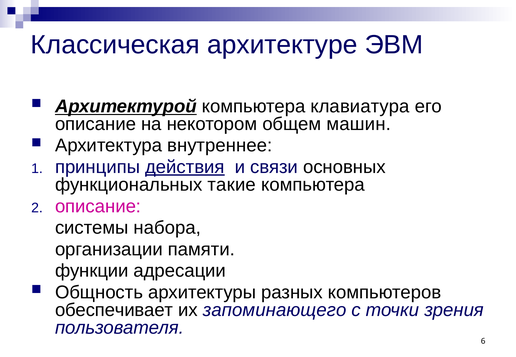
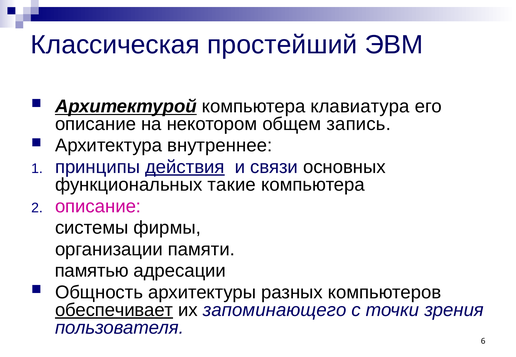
архитектуре: архитектуре -> простейший (282, 45)
машин: машин -> запись (359, 124)
набора: набора -> фирмы (167, 228)
функции: функции -> памятью (92, 271)
обеспечивает underline: none -> present (114, 310)
